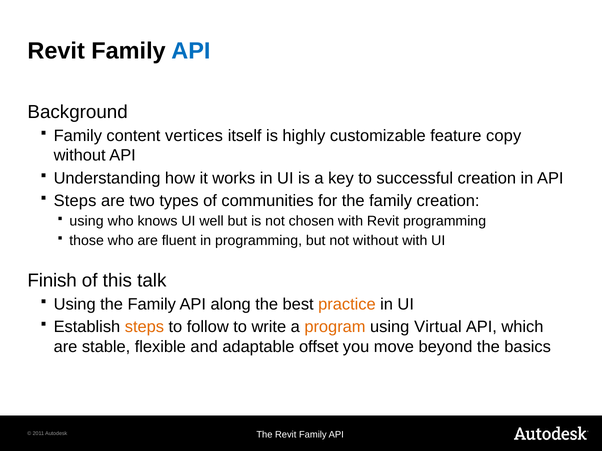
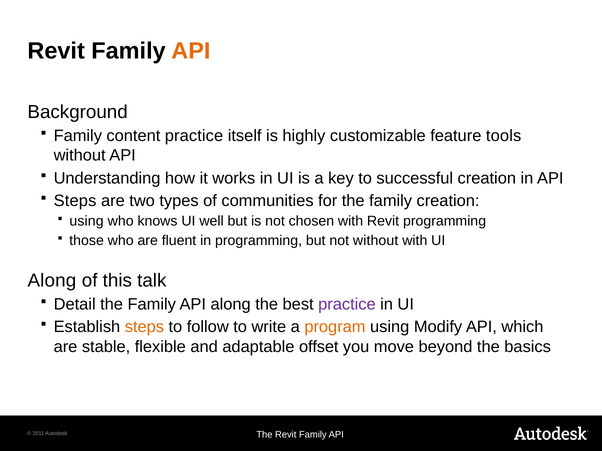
API colour: blue -> orange (191, 51)
content vertices: vertices -> practice (194, 136)
copy: copy -> tools (504, 136)
Finish: Finish -> Along (52, 281)
Using: Using -> Detail (75, 305)
practice colour: orange -> purple (347, 305)
Virtual: Virtual -> Modify (438, 327)
